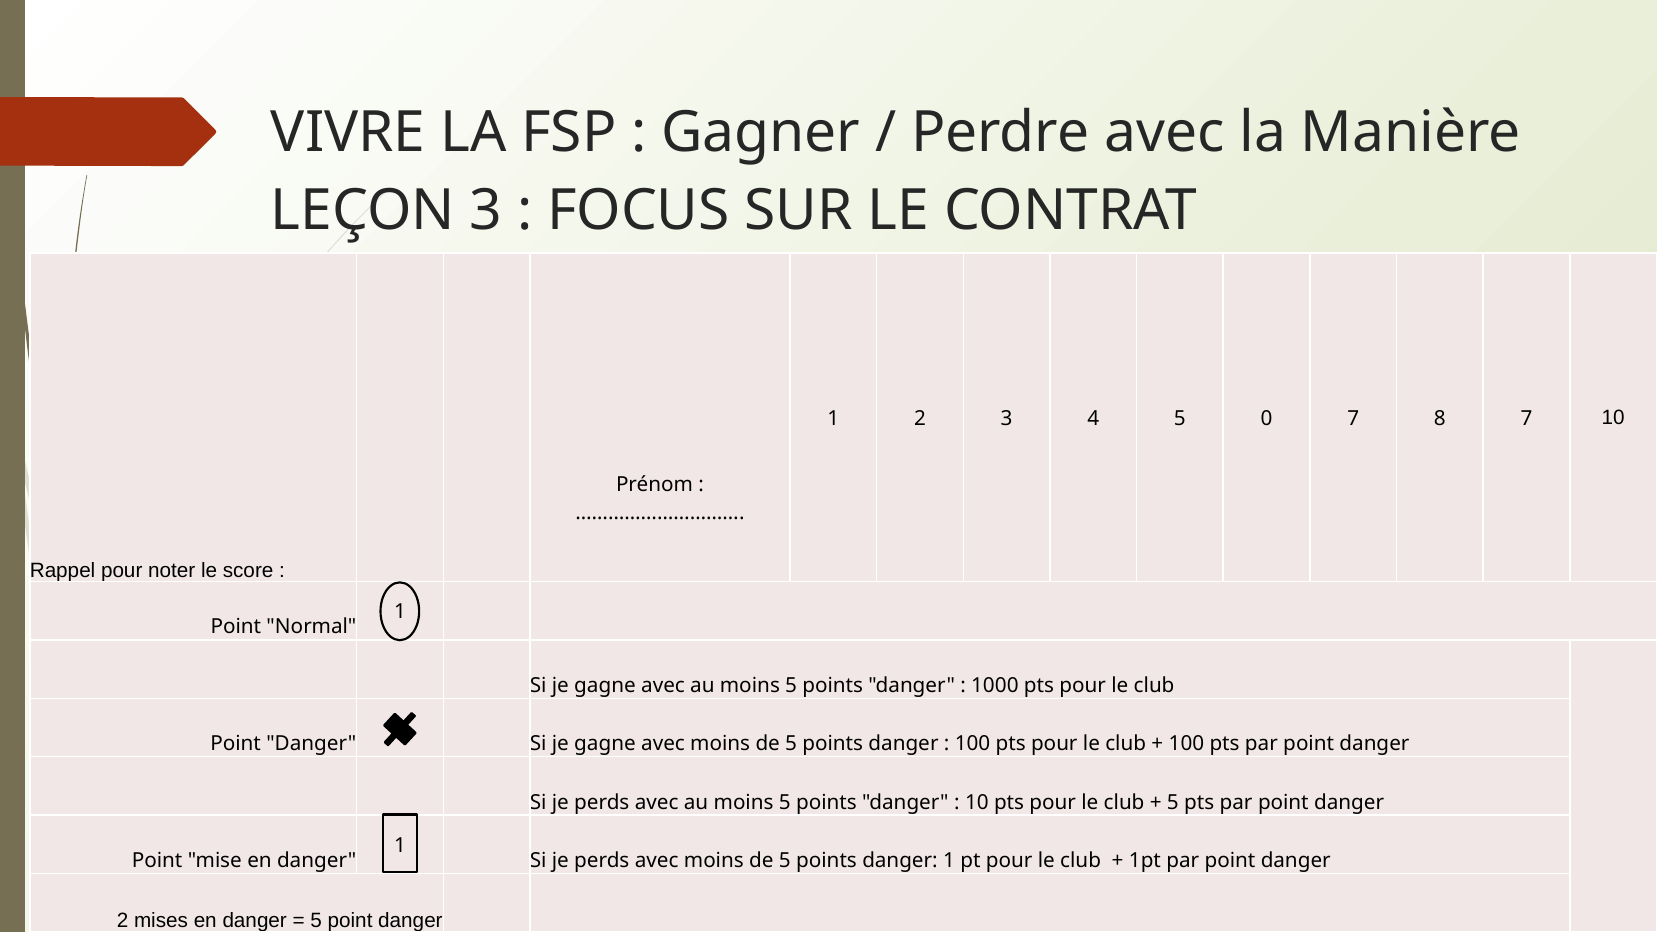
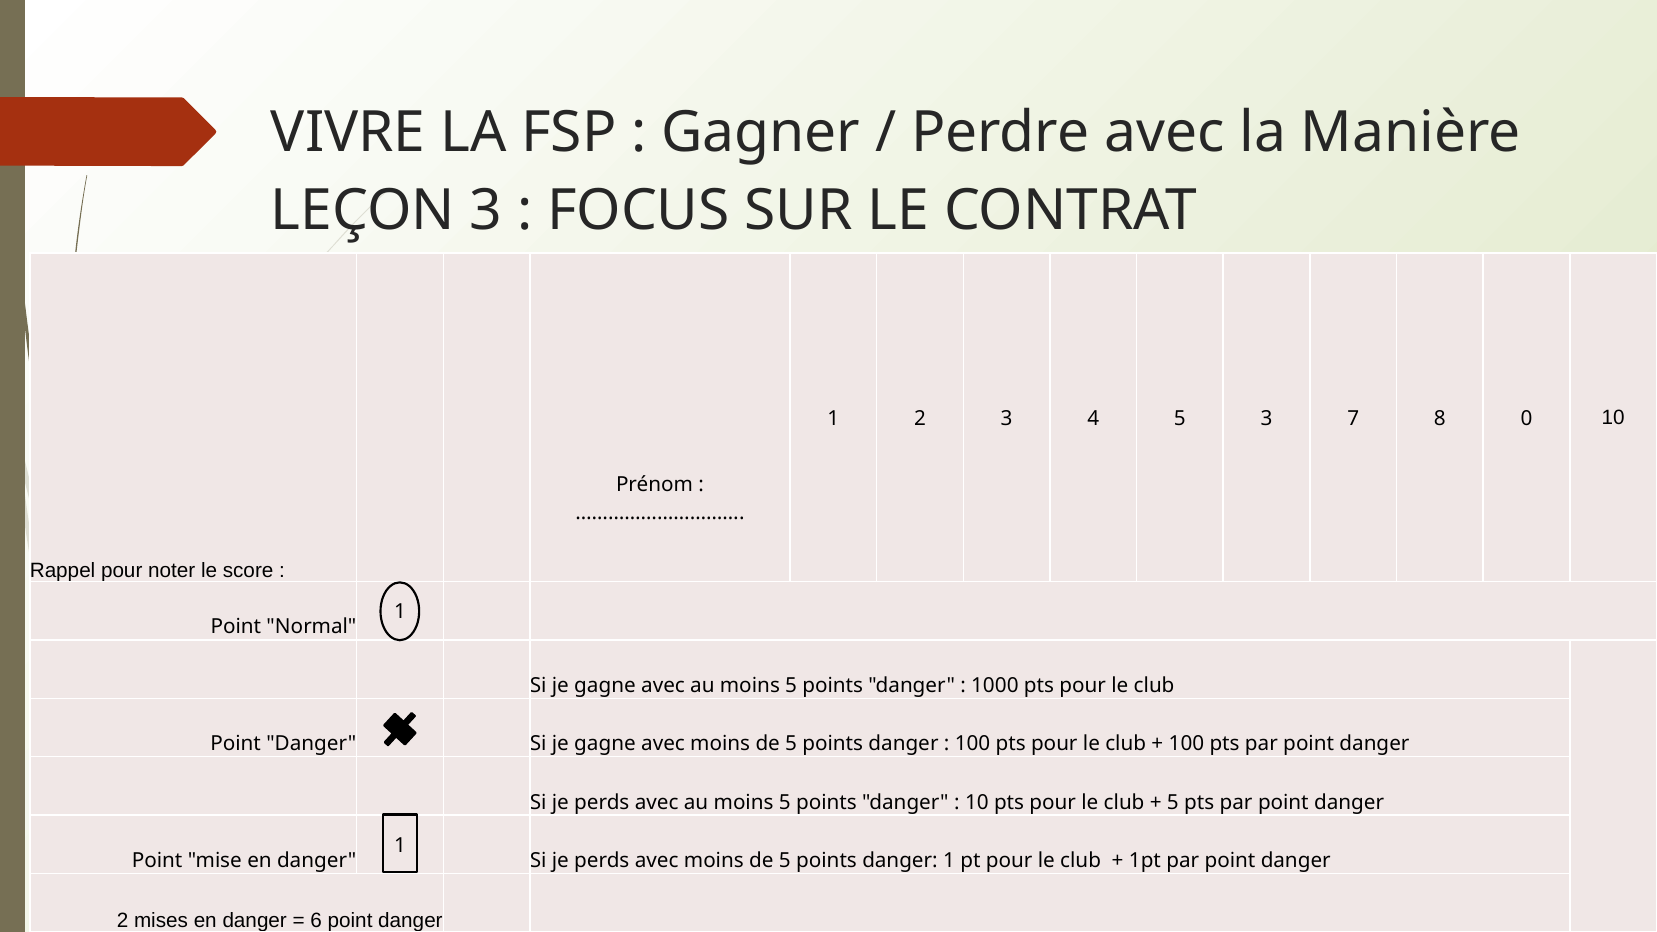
5 0: 0 -> 3 (1267, 418)
8 7: 7 -> 0 (1527, 418)
5: 5 -> 6 (316, 921)
